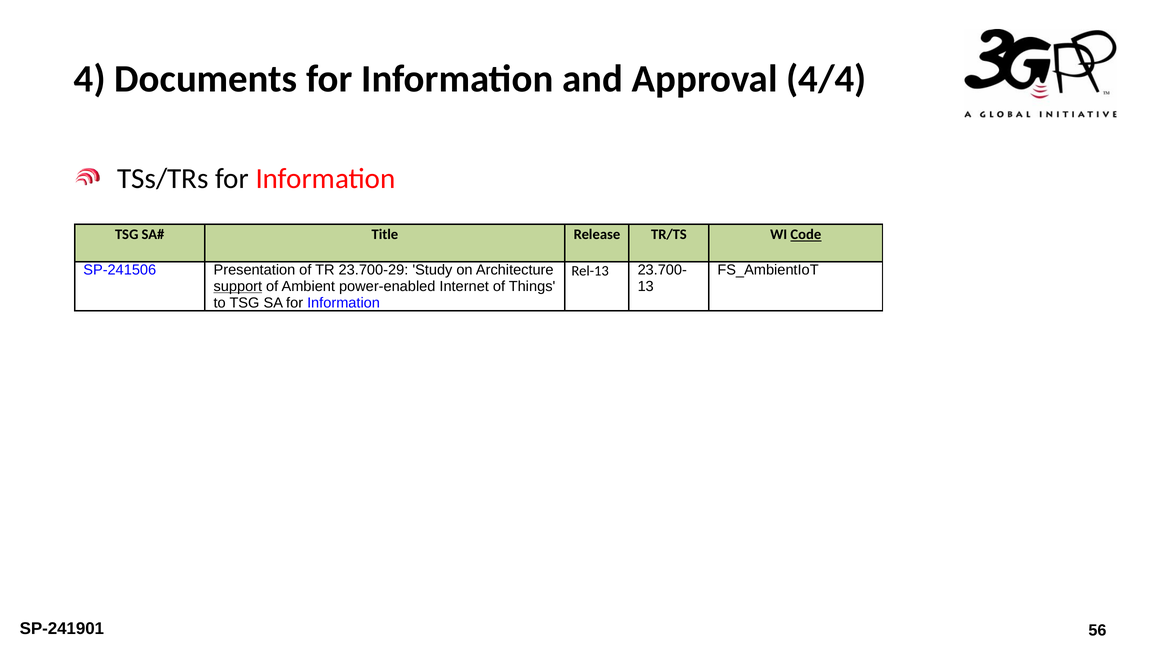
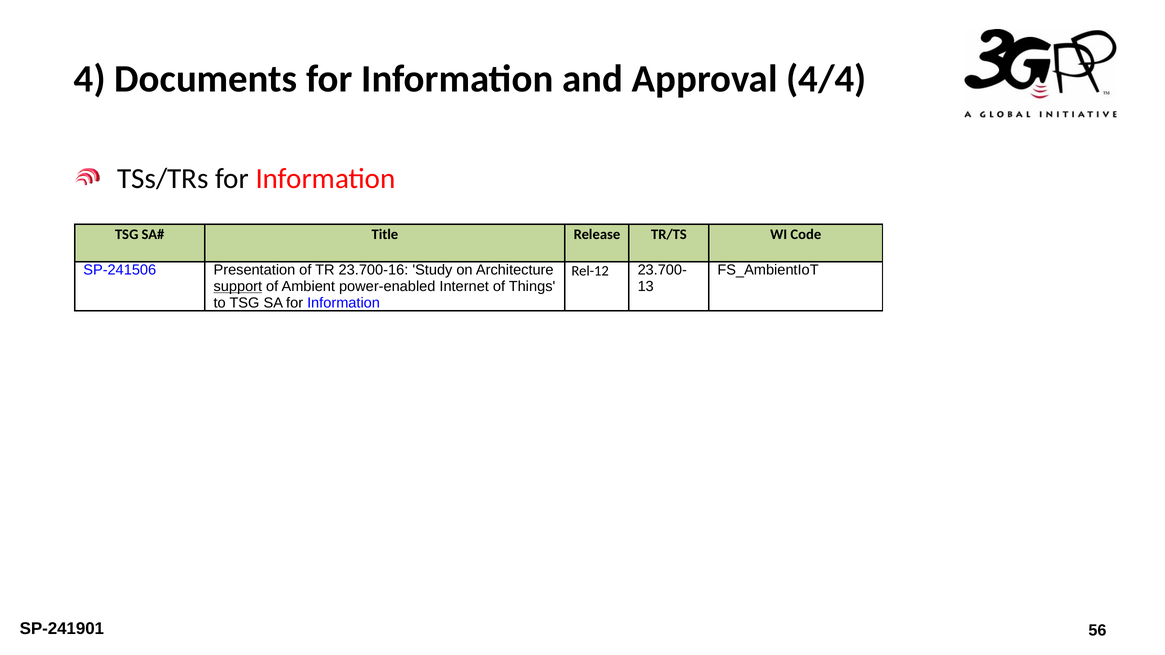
Code underline: present -> none (806, 235)
23.700-29: 23.700-29 -> 23.700-16 (373, 270)
Rel-13: Rel-13 -> Rel-12 (590, 271)
